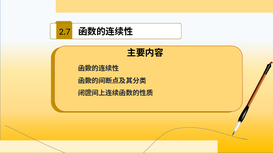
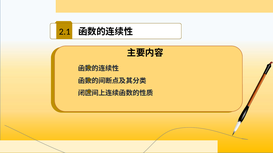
2.7: 2.7 -> 2.1 (65, 32)
